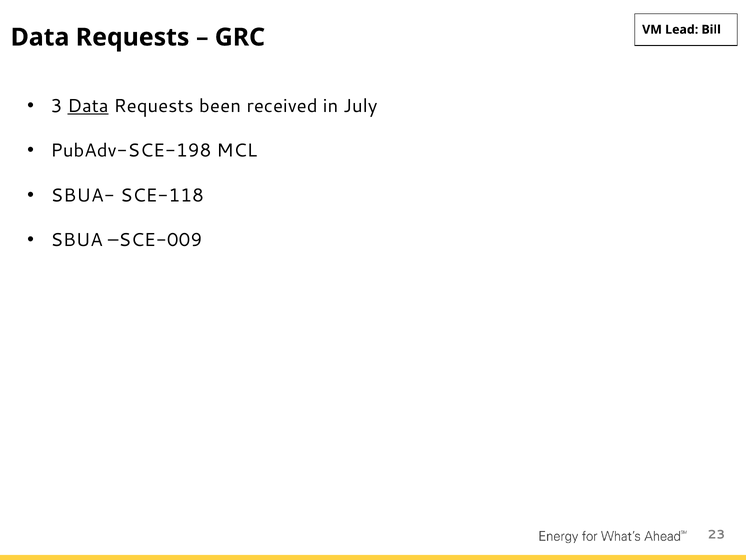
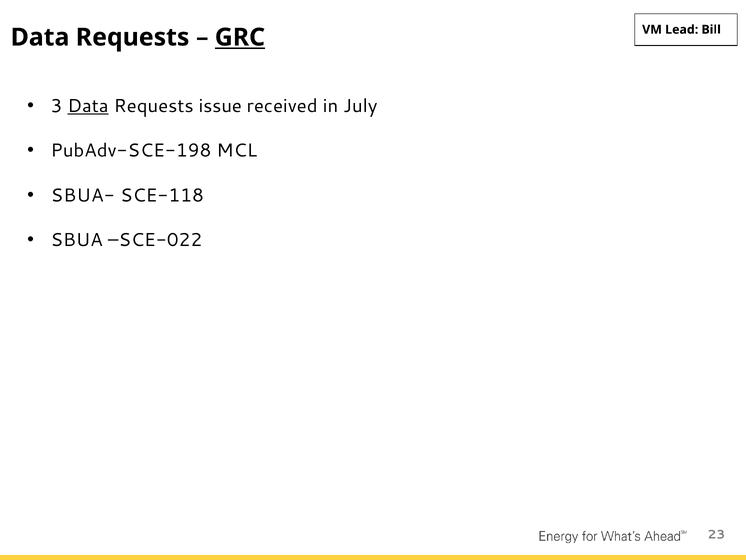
GRC underline: none -> present (240, 37)
been: been -> issue (220, 106)
SCE-009: SCE-009 -> SCE-022 (155, 240)
